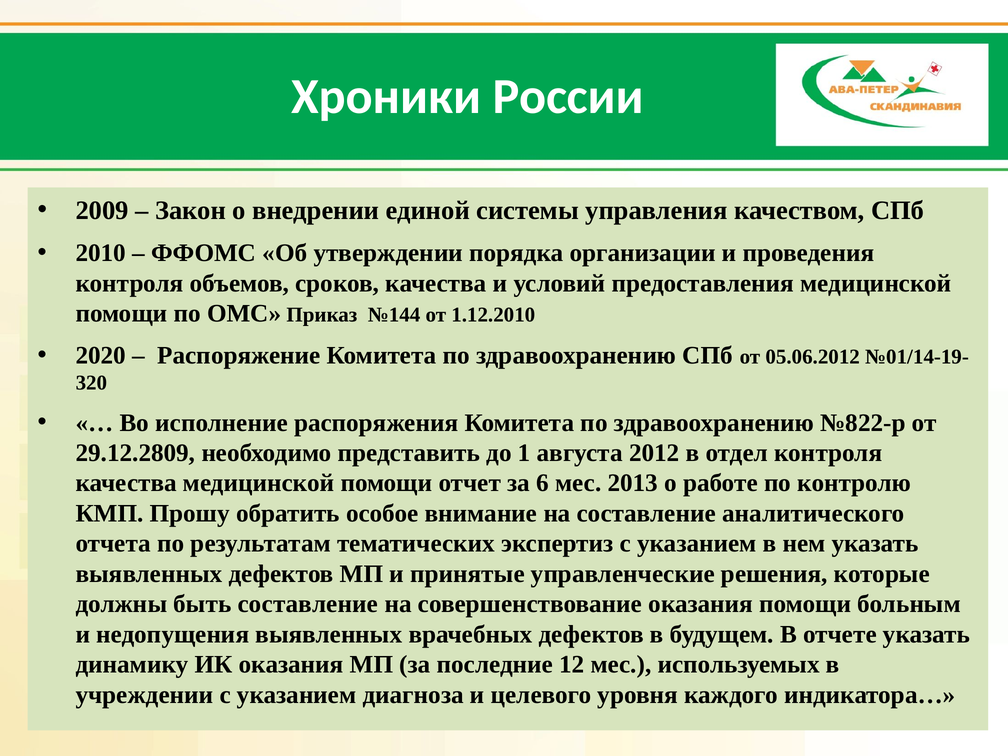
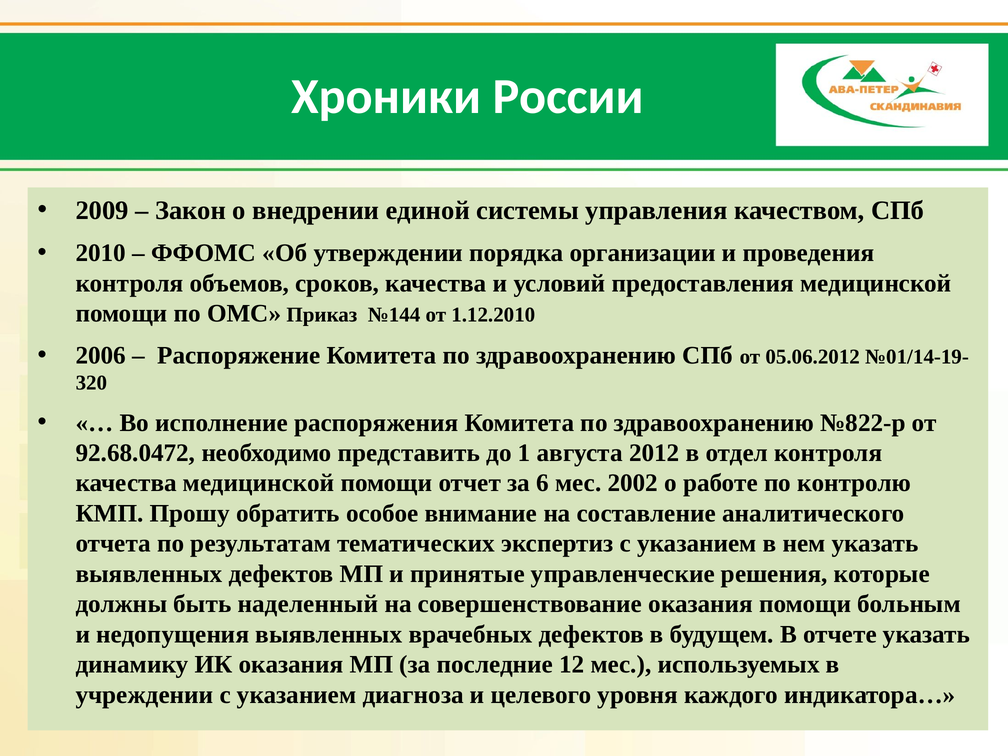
2020: 2020 -> 2006 (101, 356)
29.12.2809: 29.12.2809 -> 92.68.0472 (135, 453)
2013: 2013 -> 2002 (633, 483)
быть составление: составление -> наделенный (308, 604)
